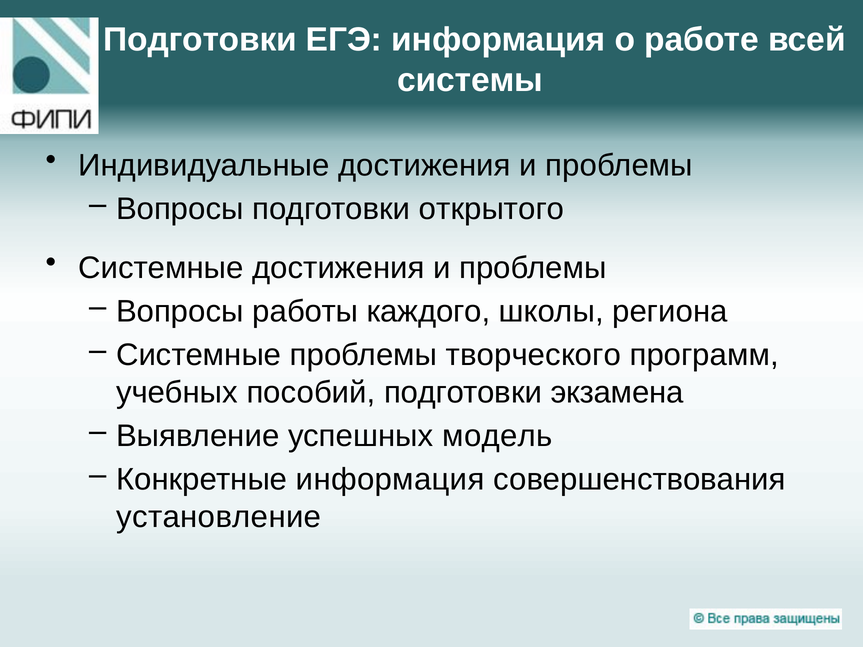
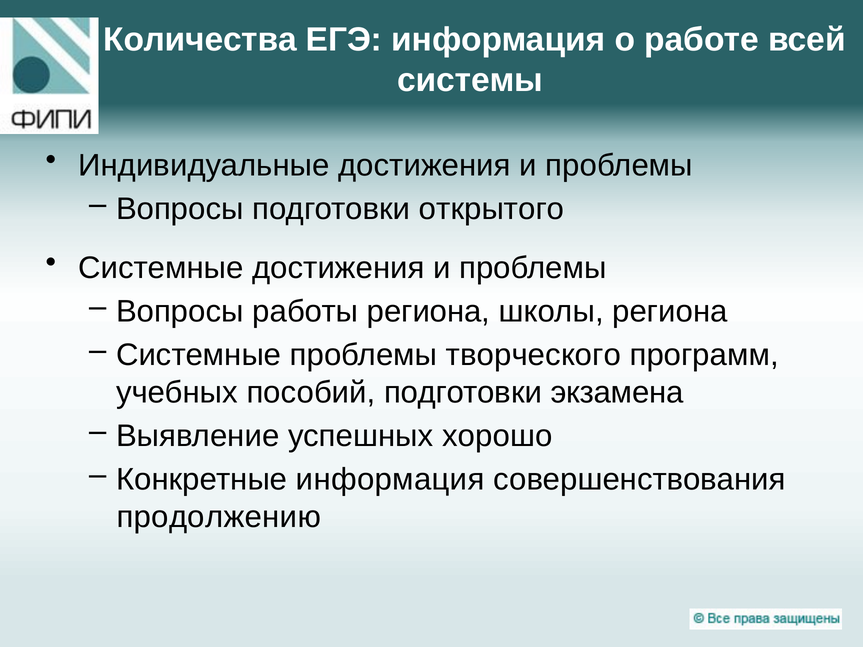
Подготовки: Подготовки -> Количества (200, 40)
работы каждого: каждого -> региона (428, 311)
модель: модель -> хорошо (497, 436)
установление: установление -> продолжению (219, 517)
